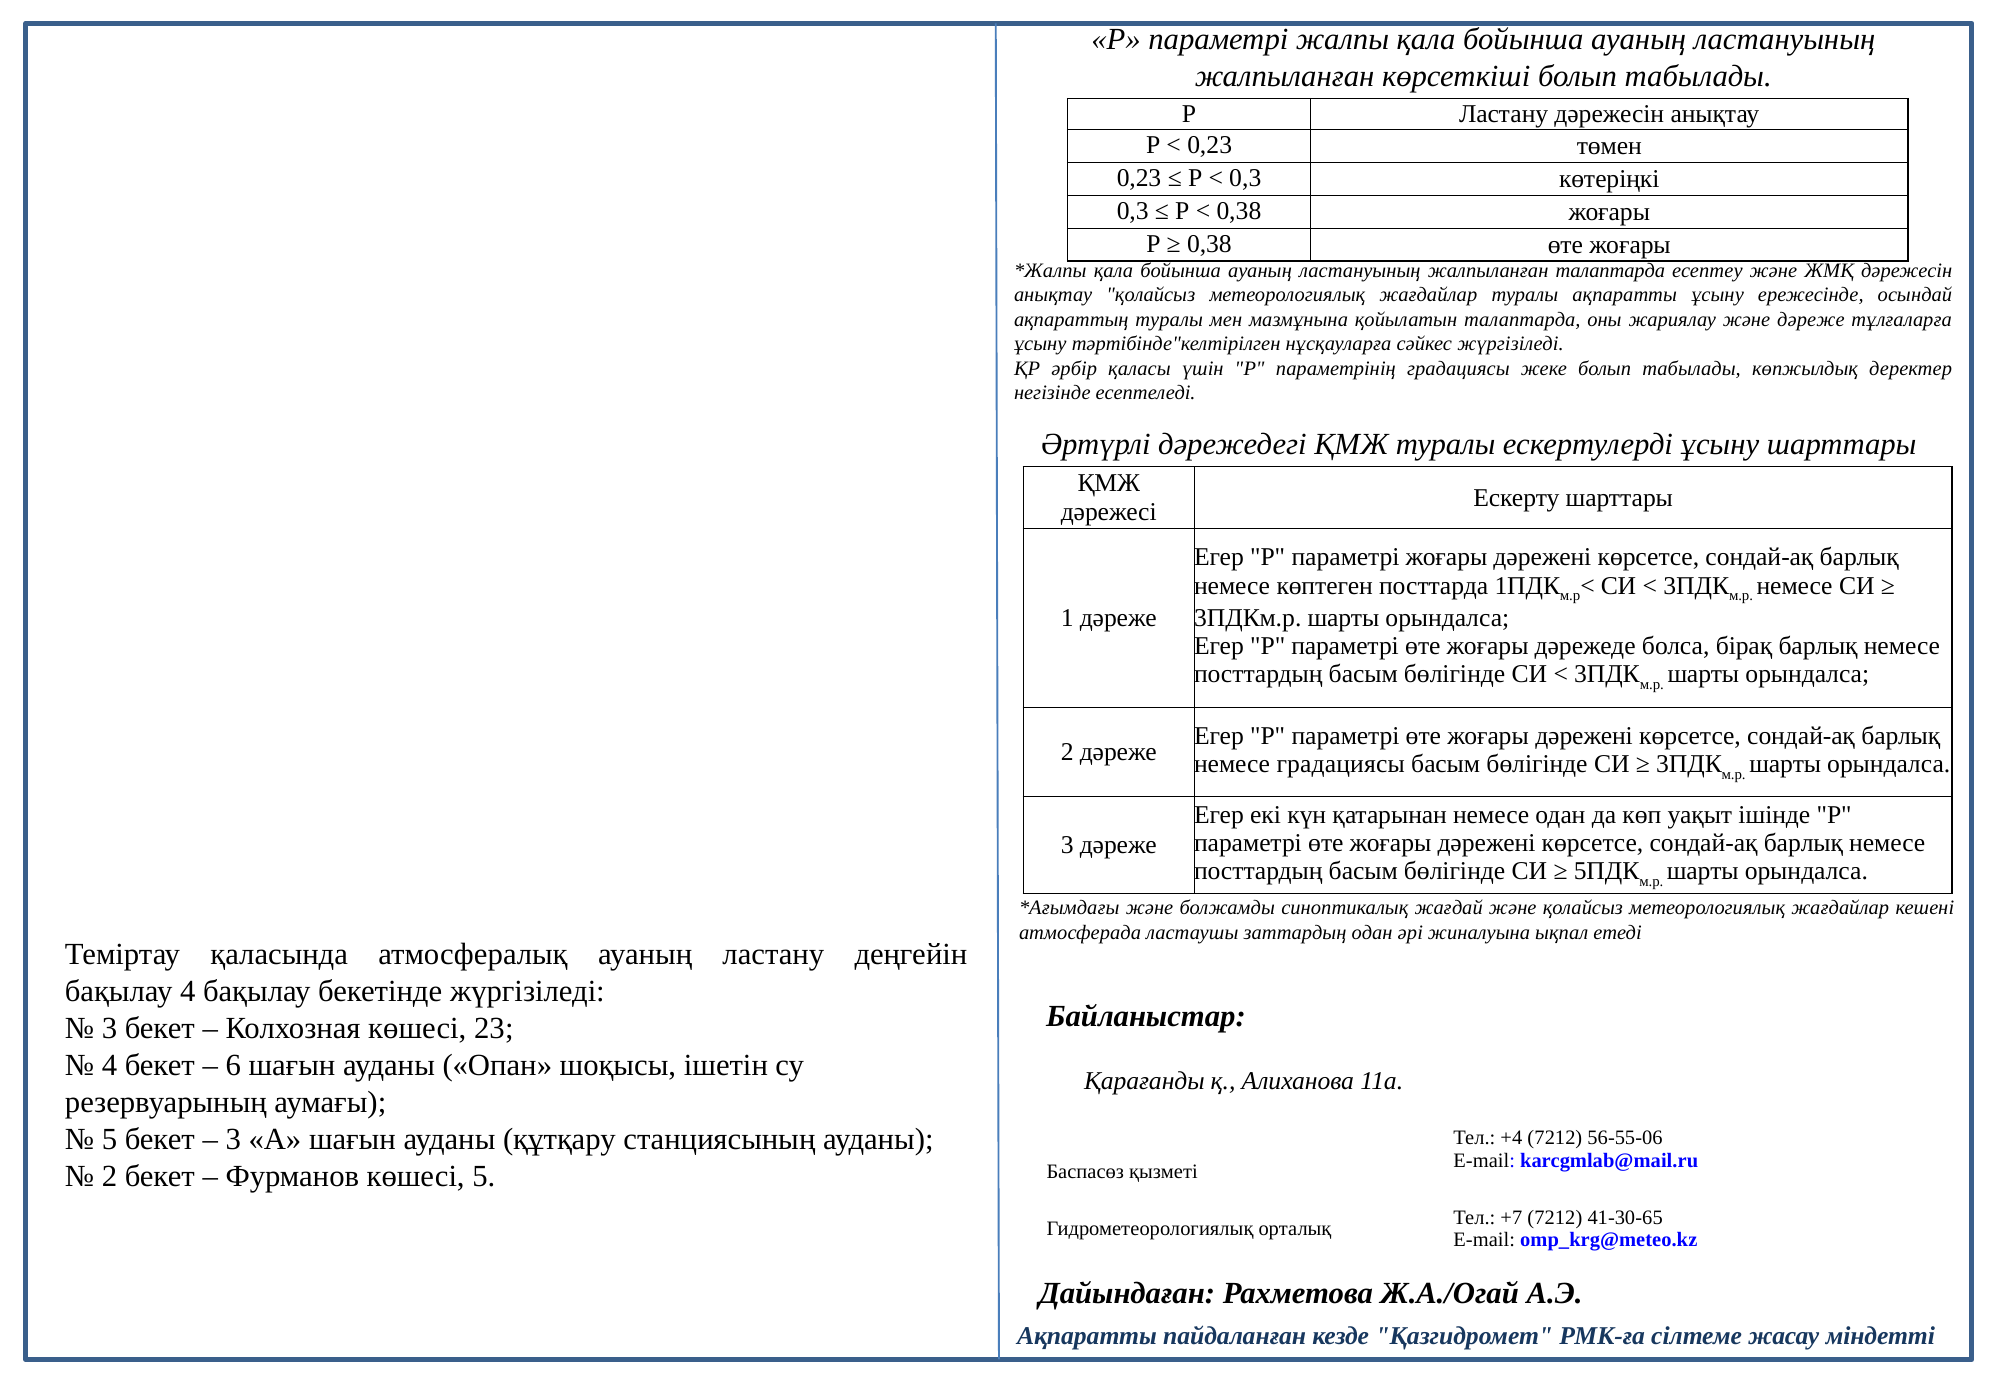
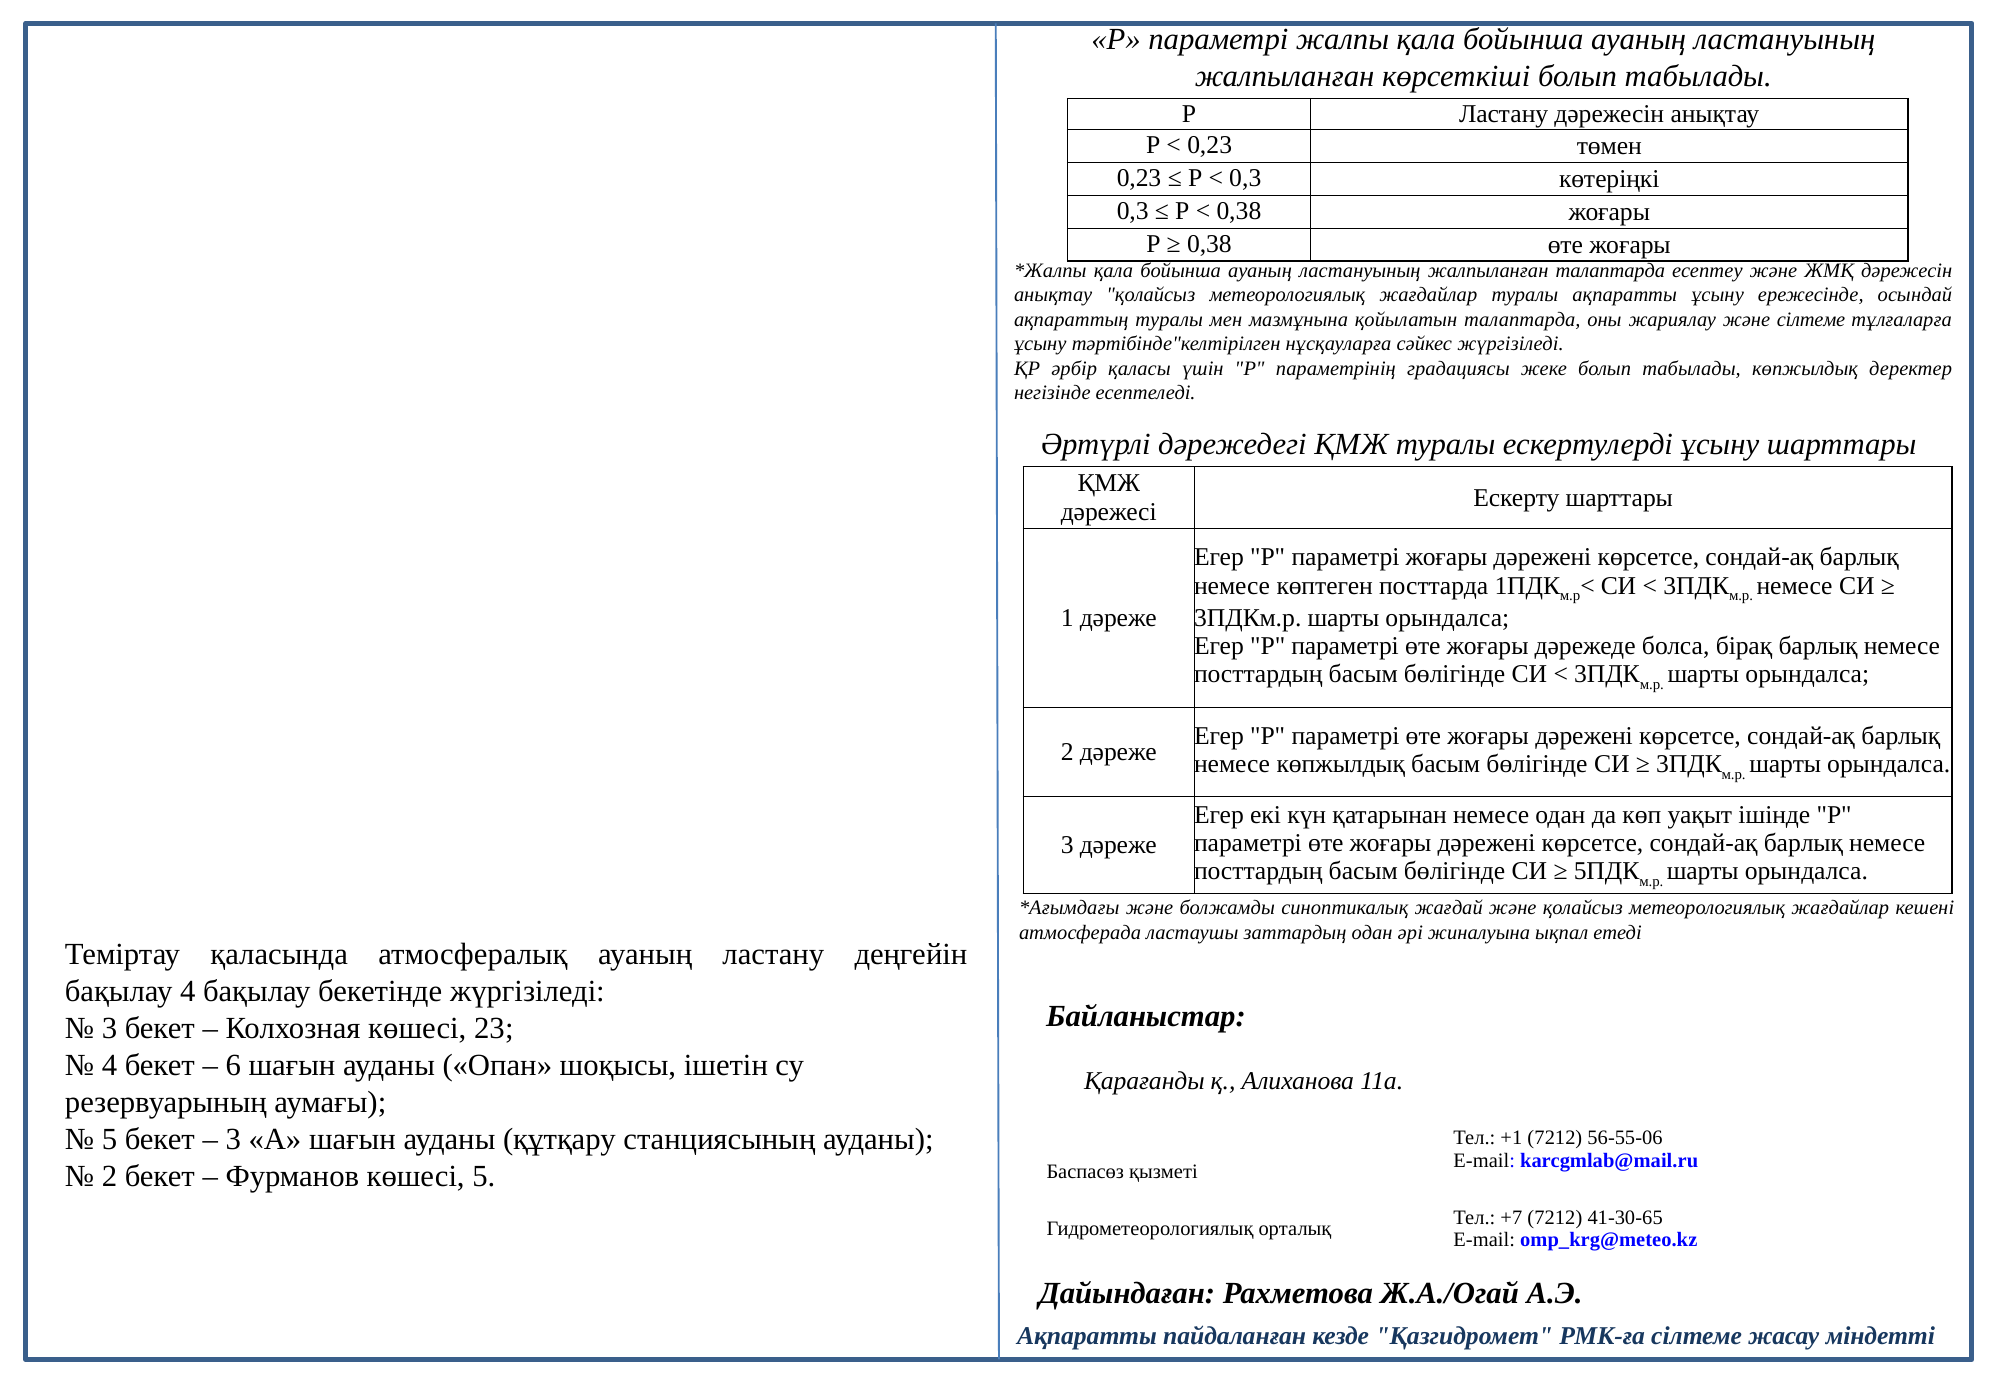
және дәреже: дәреже -> сілтеме (1811, 320)
немесе градациясы: градациясы -> көпжылдық (1341, 764)
+4: +4 -> +1 (1511, 1138)
